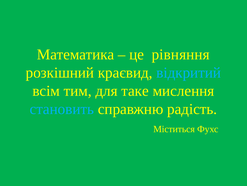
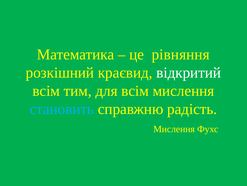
відкритий colour: light blue -> white (189, 72)
для таке: таке -> всім (135, 91)
Міститься: Міститься -> Мислення (174, 129)
